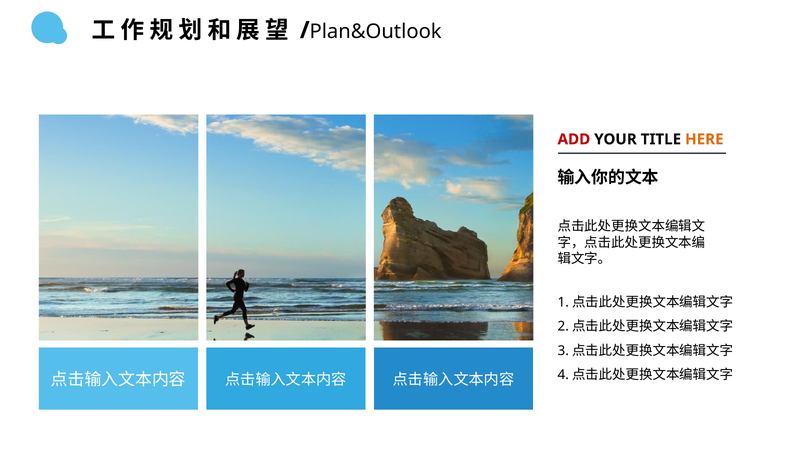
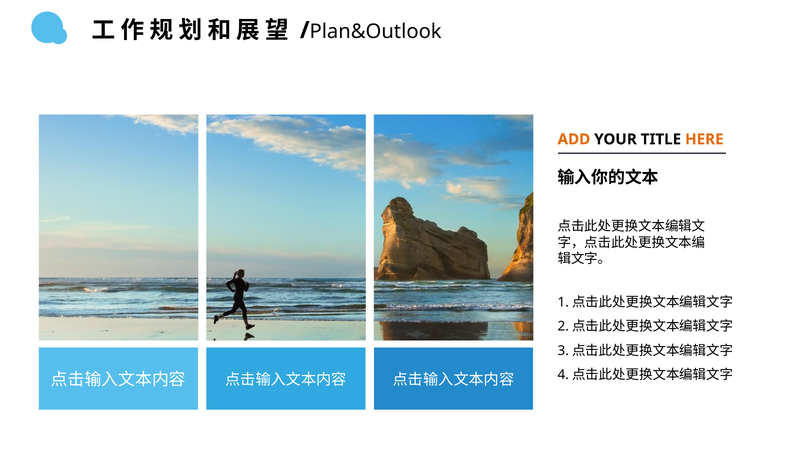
ADD colour: red -> orange (574, 139)
